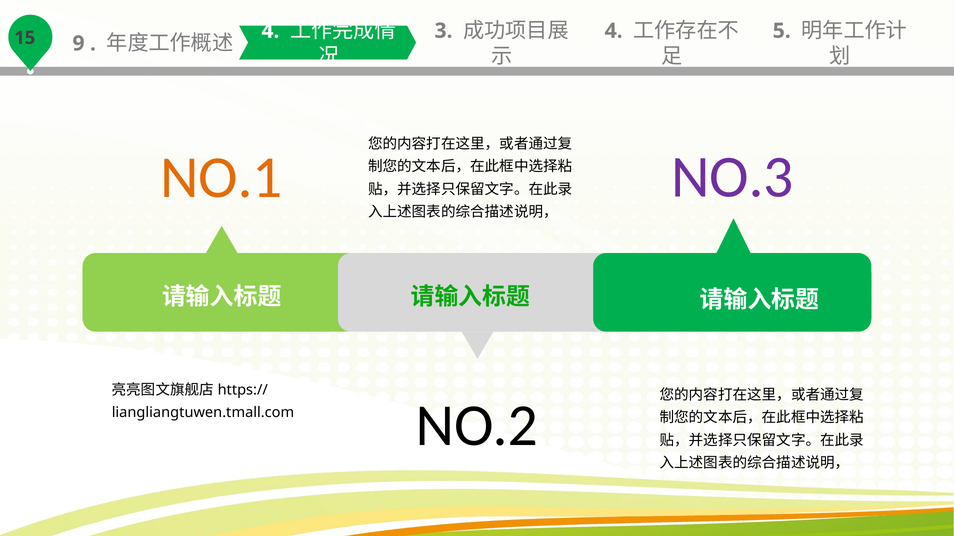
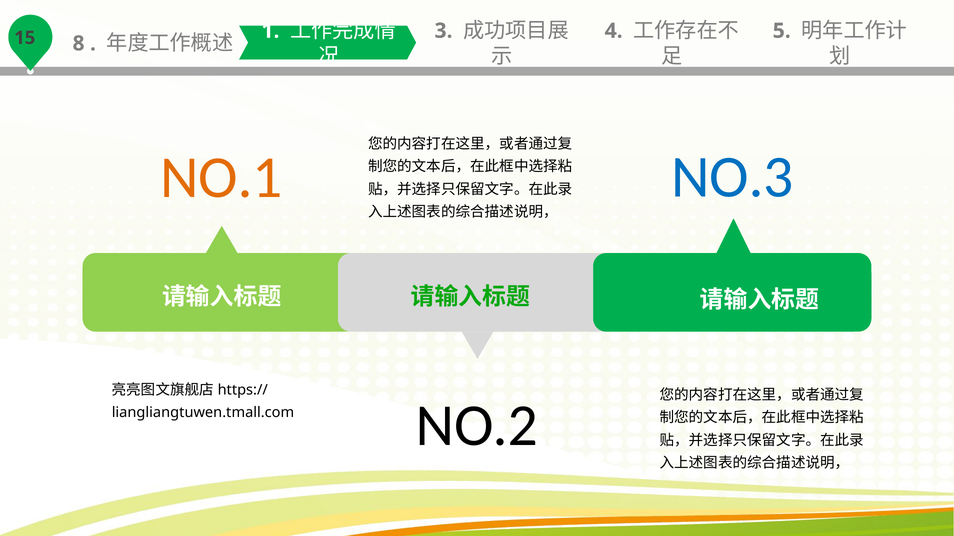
9: 9 -> 8 (79, 43)
4: 4 -> 1 (270, 31)
NO.3 colour: purple -> blue (732, 177)
